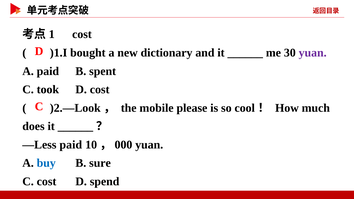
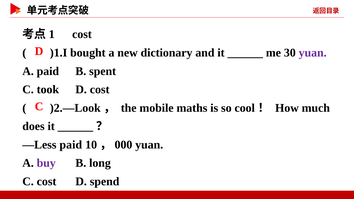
please: please -> maths (192, 108)
buy colour: blue -> purple (46, 163)
sure: sure -> long (100, 163)
